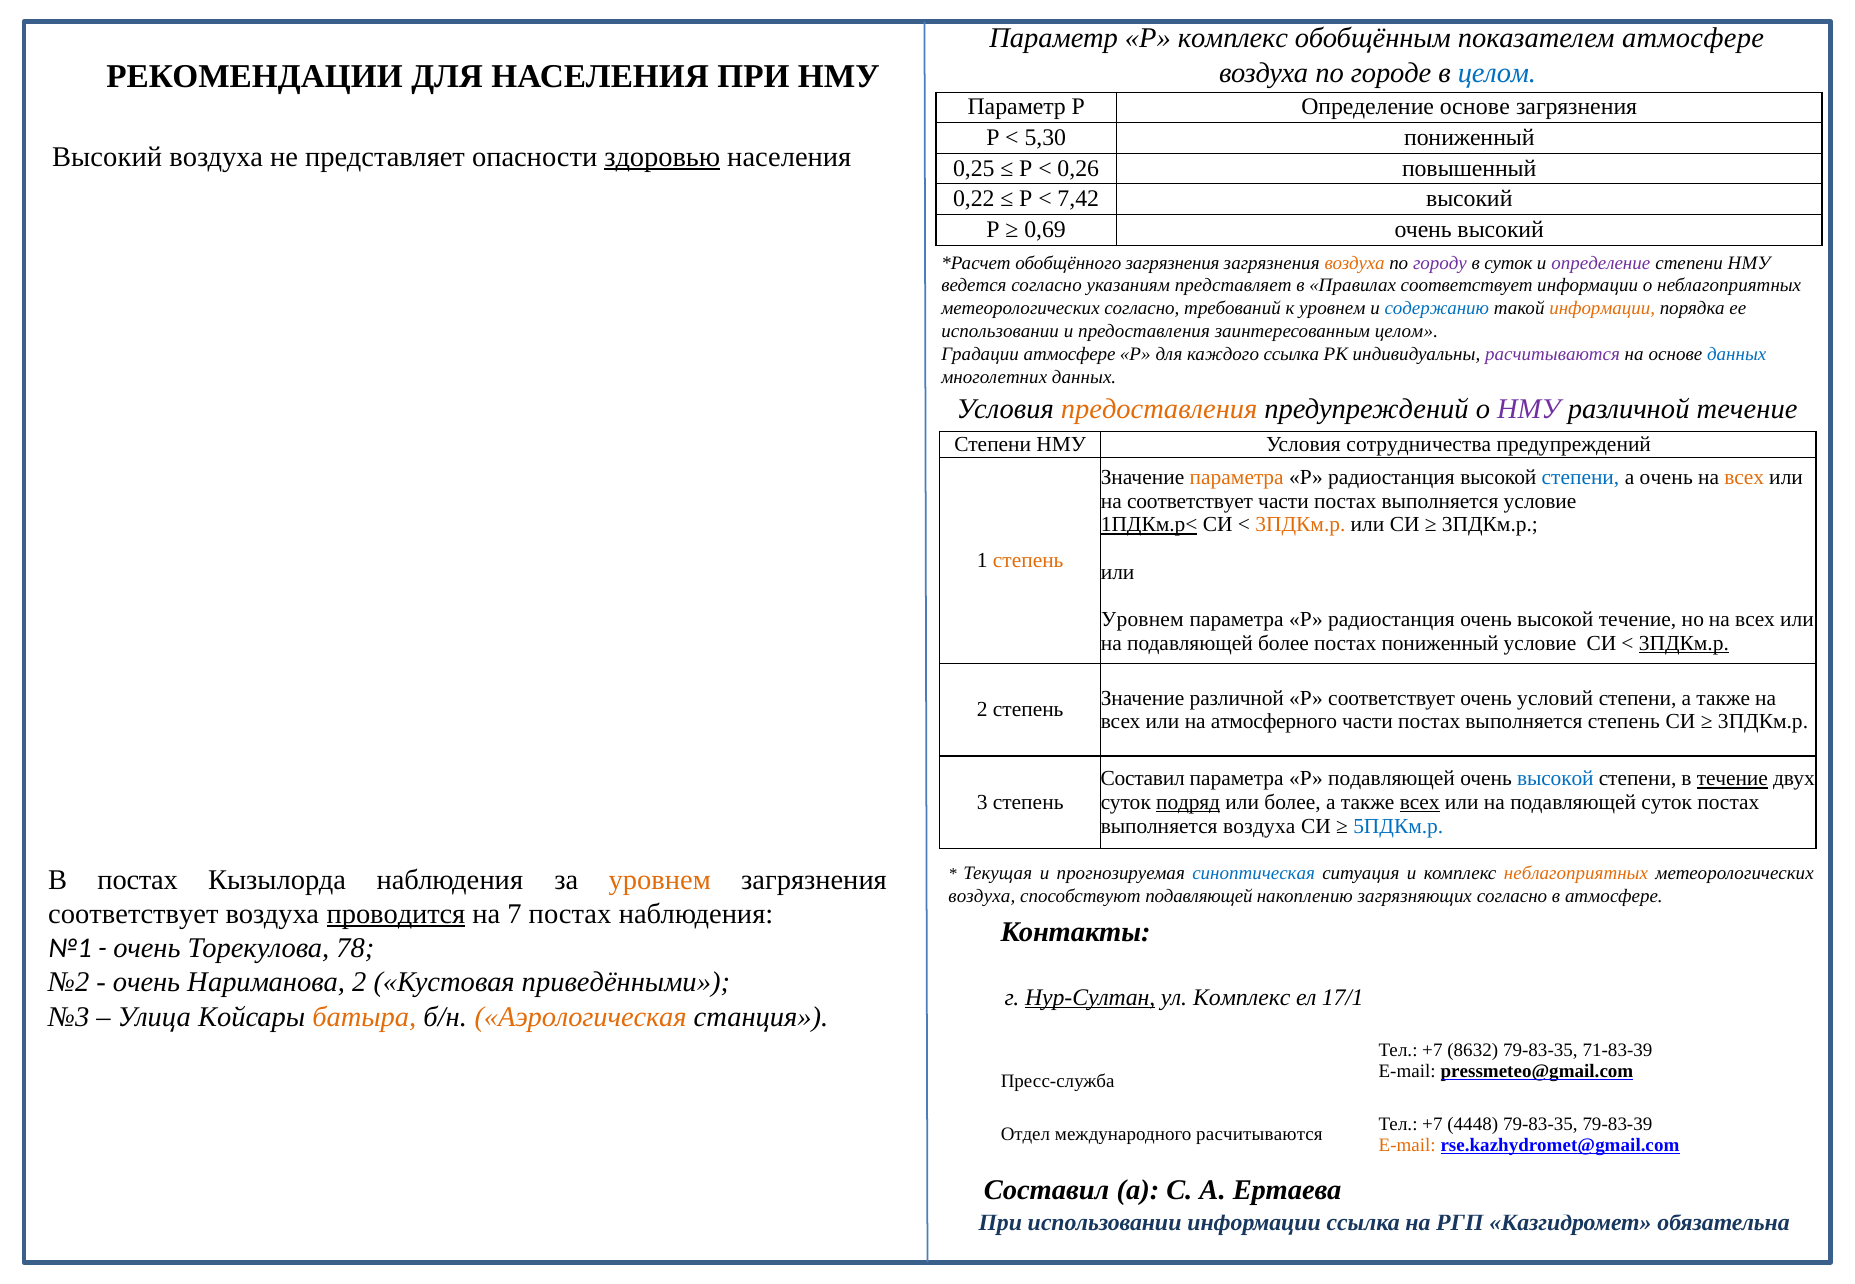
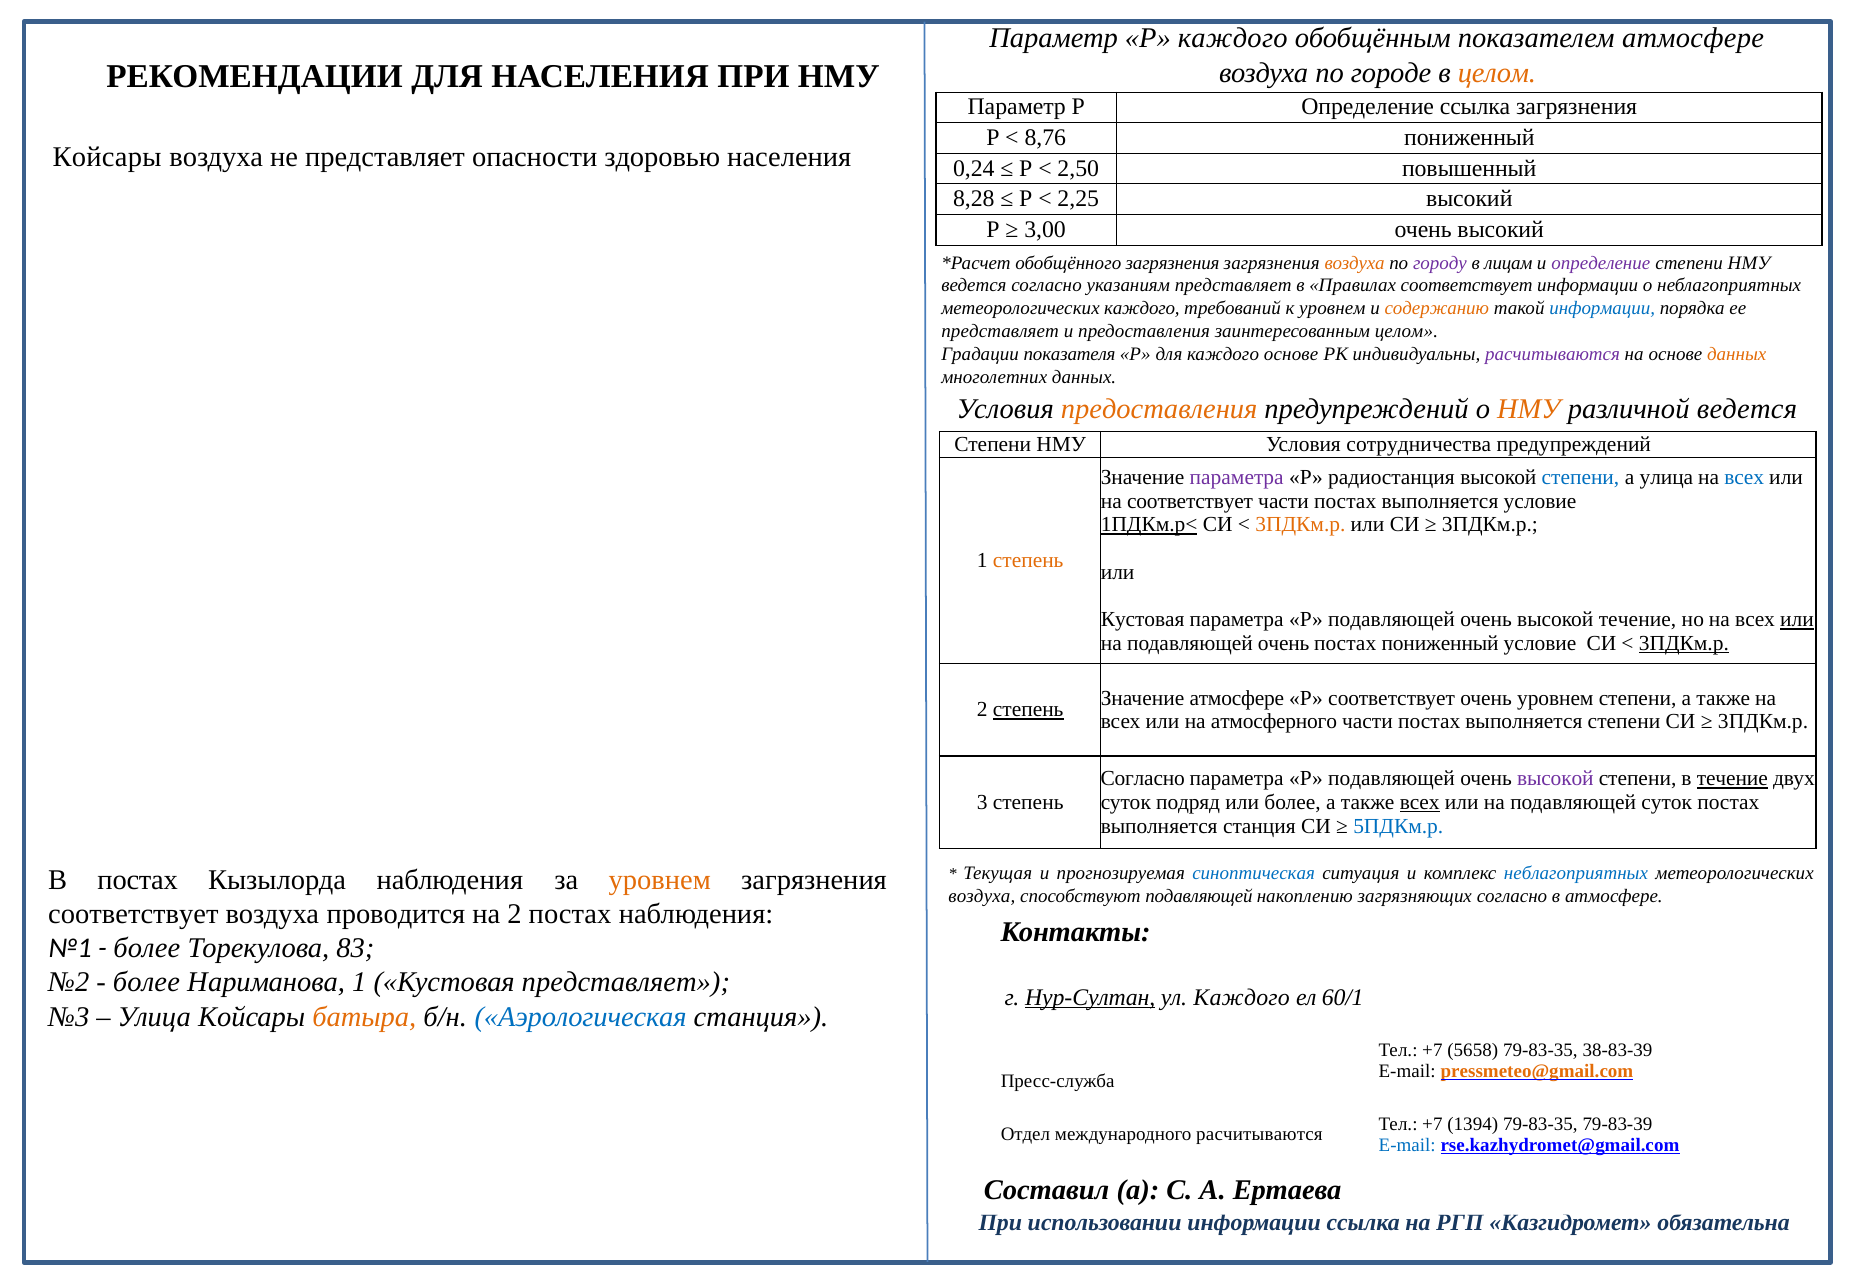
Р комплекс: комплекс -> каждого (1233, 39)
целом colour: blue -> orange (1497, 73)
Определение основе: основе -> ссылка (1475, 107)
5,30: 5,30 -> 8,76 (1045, 138)
Высокий: Высокий -> Койсары (107, 157)
здоровью underline: present -> none (662, 157)
0,25: 0,25 -> 0,24 (974, 168)
0,26: 0,26 -> 2,50 (1078, 168)
0,22: 0,22 -> 8,28 (974, 199)
7,42: 7,42 -> 2,25 (1078, 199)
0,69: 0,69 -> 3,00 (1045, 230)
в суток: суток -> лицам (1508, 263)
метеорологических согласно: согласно -> каждого (1142, 309)
содержанию colour: blue -> orange (1437, 309)
информации colour: orange -> blue (1602, 309)
использовании: использовании -> представляет (1000, 331)
Градации атмосфере: атмосфере -> показателя (1070, 354)
каждого ссылка: ссылка -> основе (1291, 354)
данных colour: blue -> orange (1737, 354)
НМУ colour: purple -> orange (1529, 410)
различной течение: течение -> ведется (1747, 410)
параметра colour: orange -> purple (1237, 477)
а очень: очень -> улица (1666, 477)
всех colour: orange -> blue (1744, 477)
Уровнем: Уровнем -> Кустовая (1143, 620)
радиостанция: радиостанция -> подавляющей (1392, 620)
или underline: none -> present (1797, 620)
на подавляющей более: более -> очень (1284, 644)
Значение различной: различной -> атмосфере (1237, 698)
очень условий: условий -> уровнем (1555, 698)
степень underline: none -> present (1028, 710)
выполняется степень: степень -> степени (1624, 722)
Составил: Составил -> Согласно (1143, 779)
высокой colour: blue -> purple (1555, 779)
подряд underline: present -> none (1188, 803)
выполняется воздуха: воздуха -> станция (1259, 826)
неблагоприятных colour: orange -> blue (1576, 873)
проводится underline: present -> none (396, 914)
на 7: 7 -> 2 (514, 914)
очень: очень -> более (147, 948)
78: 78 -> 83 (355, 948)
очень: очень -> более (146, 983)
Нариманова 2: 2 -> 1 (359, 983)
Кустовая приведёнными: приведёнными -> представляет (626, 983)
ул Комплекс: Комплекс -> Каждого (1242, 997)
17/1: 17/1 -> 60/1 (1343, 997)
Аэрологическая colour: orange -> blue (581, 1017)
8632: 8632 -> 5658 (1473, 1050)
71-83-39: 71-83-39 -> 38-83-39 (1618, 1050)
pressmeteo@gmail.com colour: black -> orange (1537, 1071)
4448: 4448 -> 1394 (1473, 1124)
E-mail colour: orange -> blue (1407, 1145)
